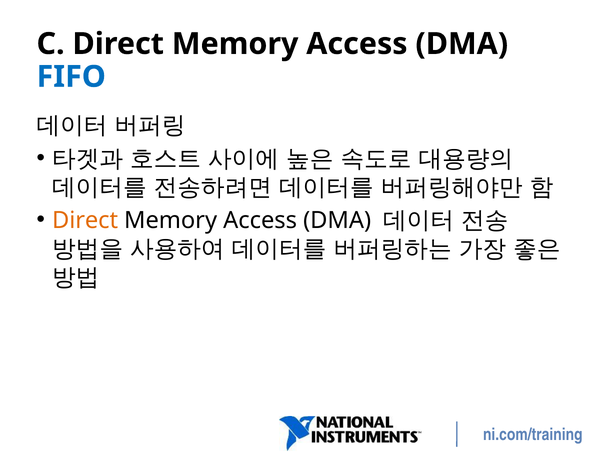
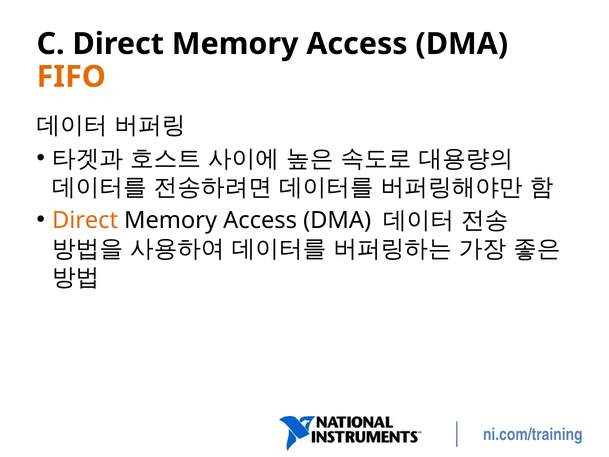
FIFO colour: blue -> orange (71, 77)
